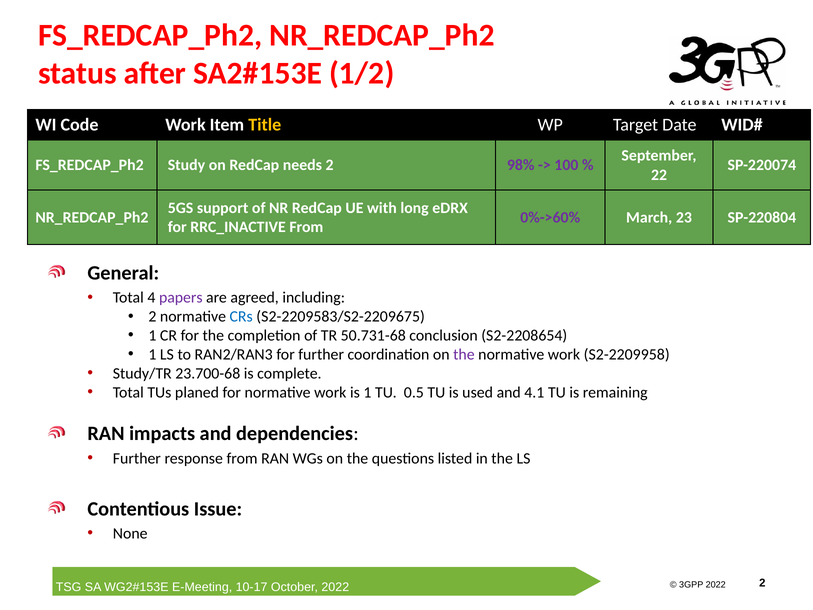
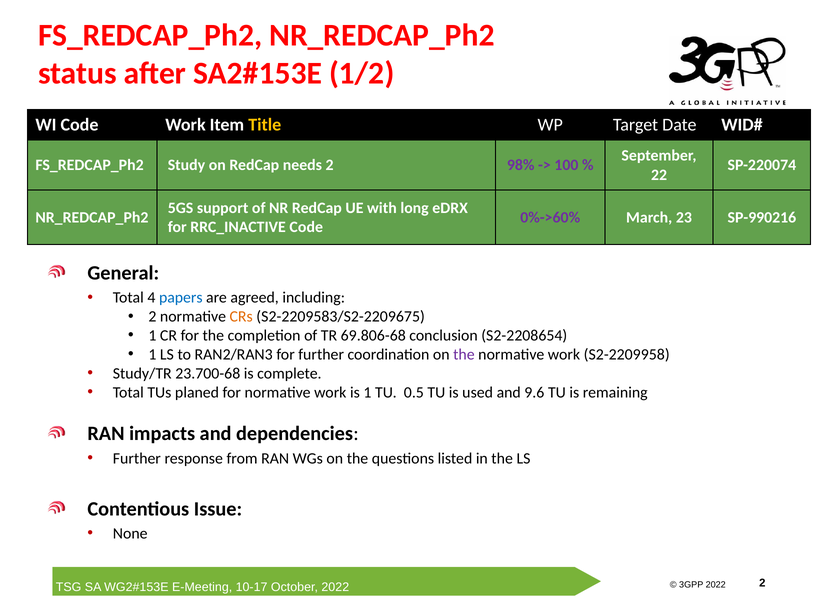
SP-220804: SP-220804 -> SP-990216 (762, 218)
From: From -> Code (306, 227)
papers colour: purple -> blue (181, 298)
CRs colour: blue -> orange (241, 316)
50.731-68: 50.731-68 -> 69.806-68 (373, 335)
4.1: 4.1 -> 9.6 (534, 392)
